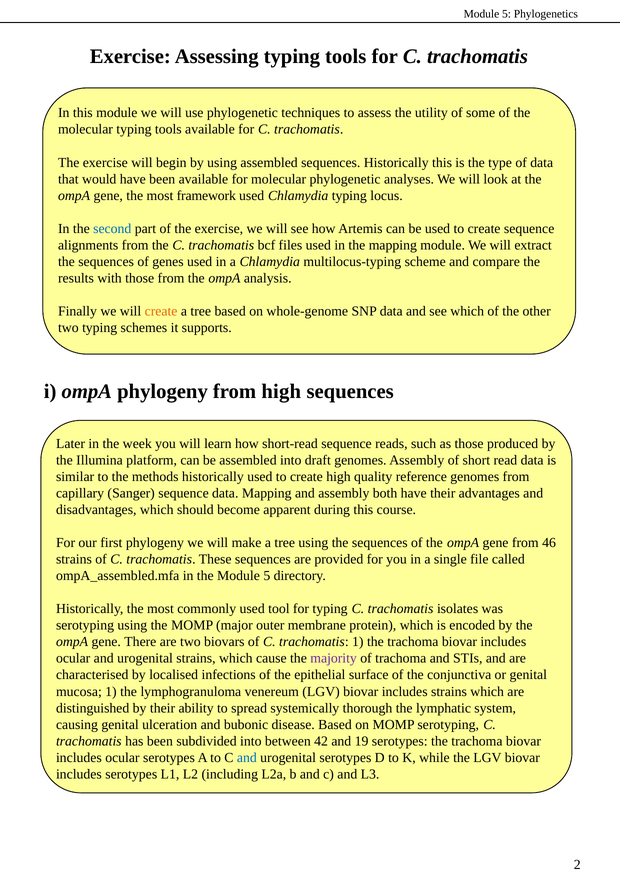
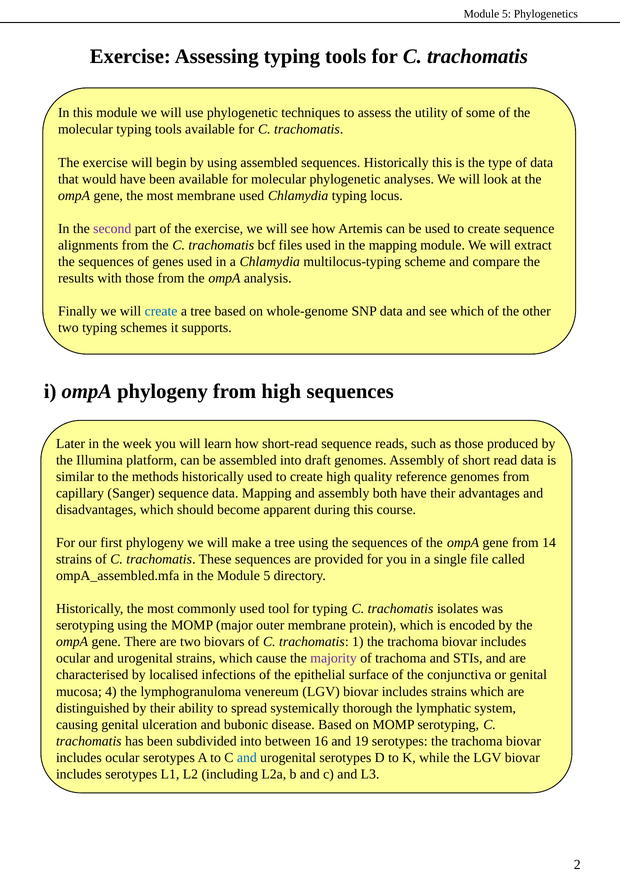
most framework: framework -> membrane (206, 196)
second colour: blue -> purple (112, 229)
create colour: orange -> blue (161, 311)
46: 46 -> 14 (549, 543)
mucosa 1: 1 -> 4 (111, 692)
42: 42 -> 16 (321, 742)
